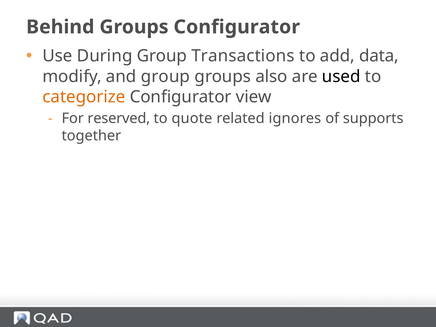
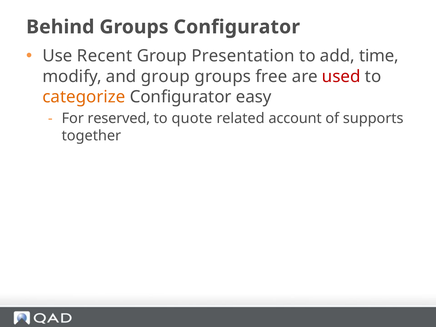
During: During -> Recent (105, 56)
Transactions: Transactions -> Presentation (243, 56)
data: data -> time (379, 56)
also: also -> free (271, 76)
used colour: black -> red (341, 76)
view: view -> easy (254, 97)
ignores: ignores -> account (295, 118)
